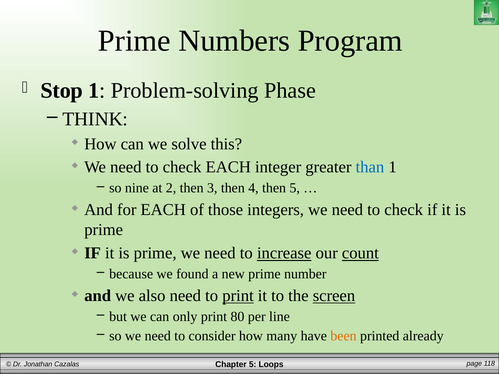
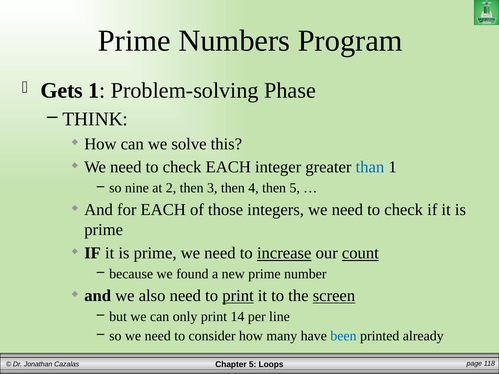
Stop: Stop -> Gets (62, 91)
80: 80 -> 14 (237, 317)
been colour: orange -> blue (343, 336)
